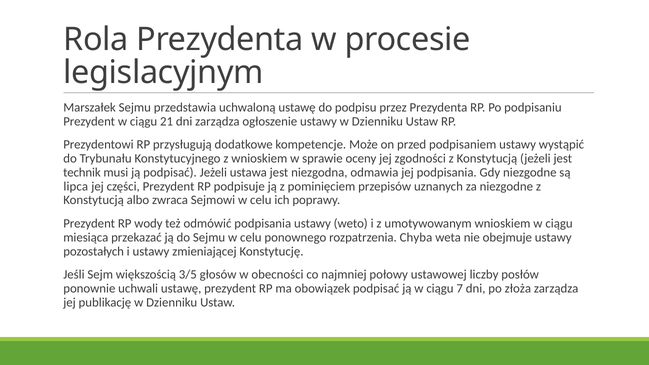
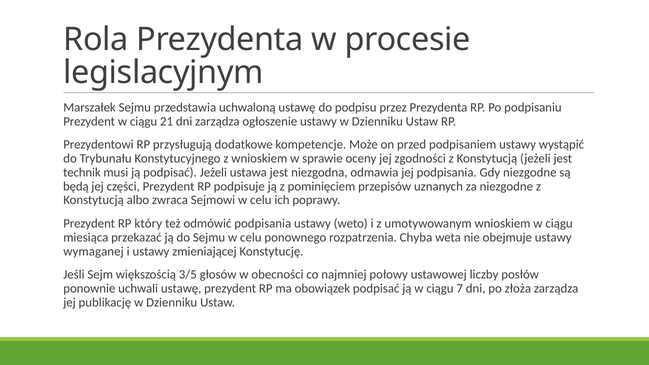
lipca: lipca -> będą (76, 186)
wody: wody -> który (148, 224)
pozostałych: pozostałych -> wymaganej (94, 251)
